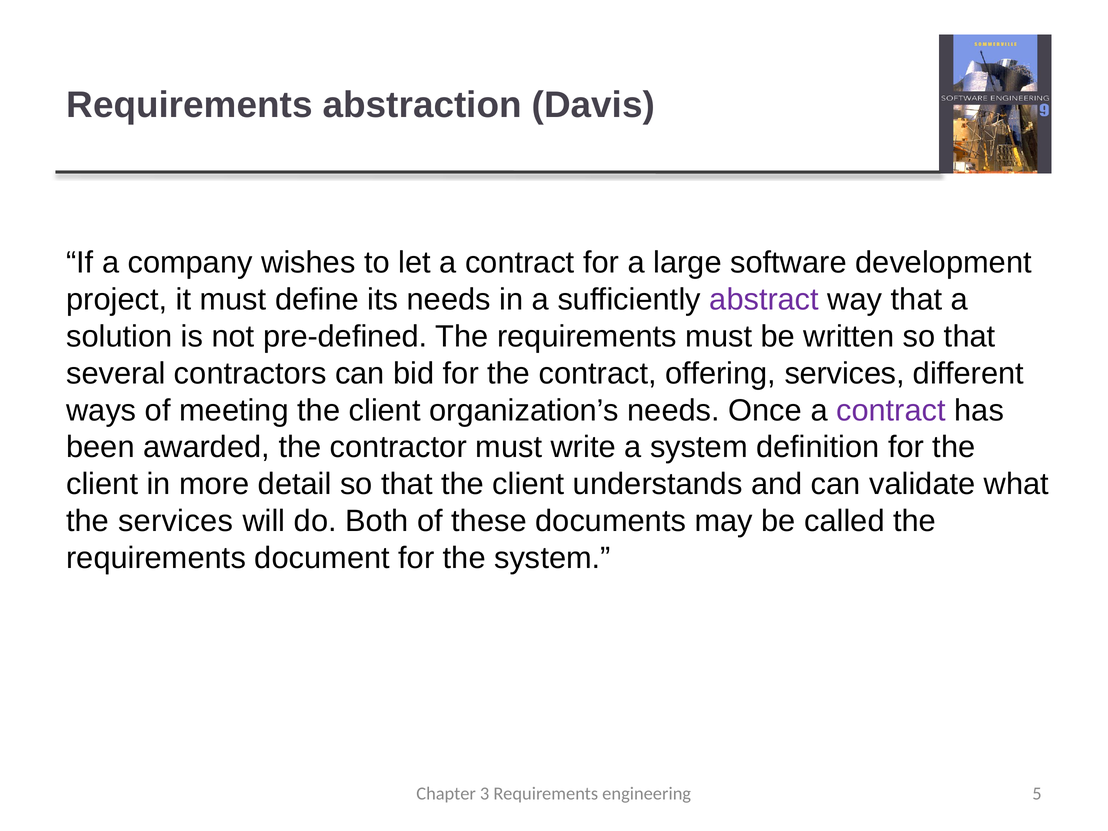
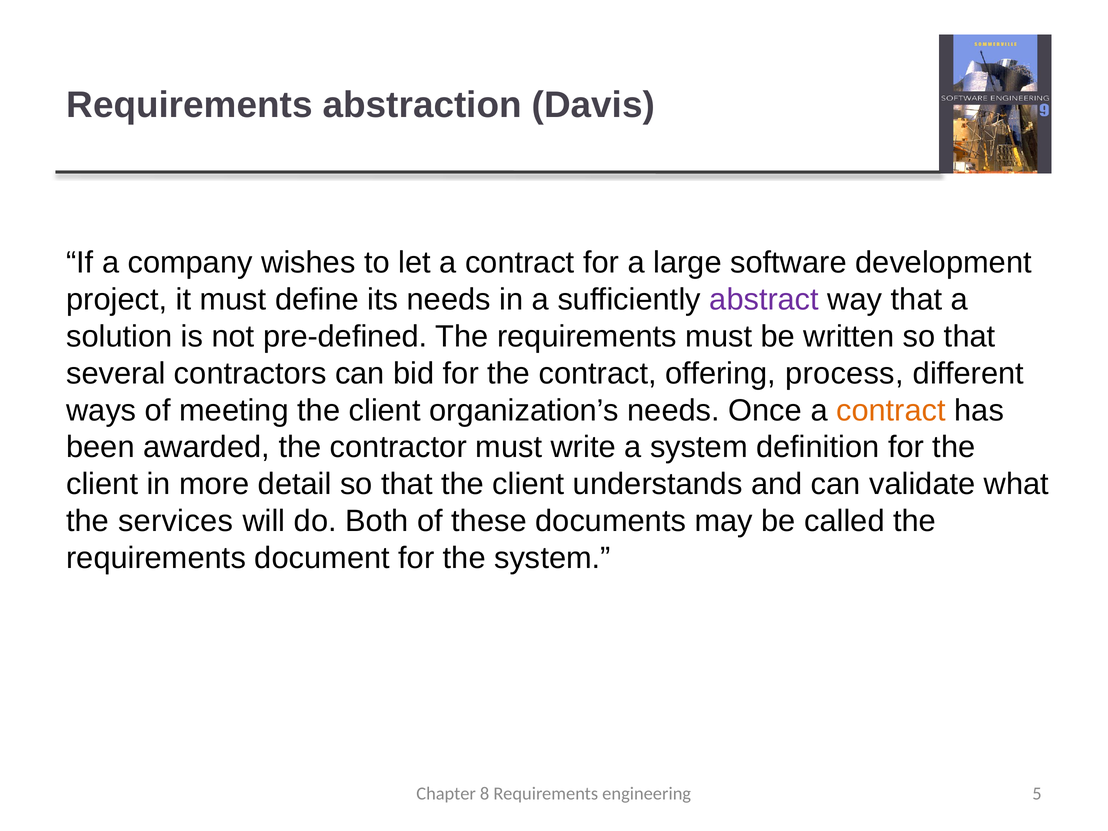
offering services: services -> process (844, 373)
contract colour: purple -> orange (891, 410)
3: 3 -> 8 (485, 794)
